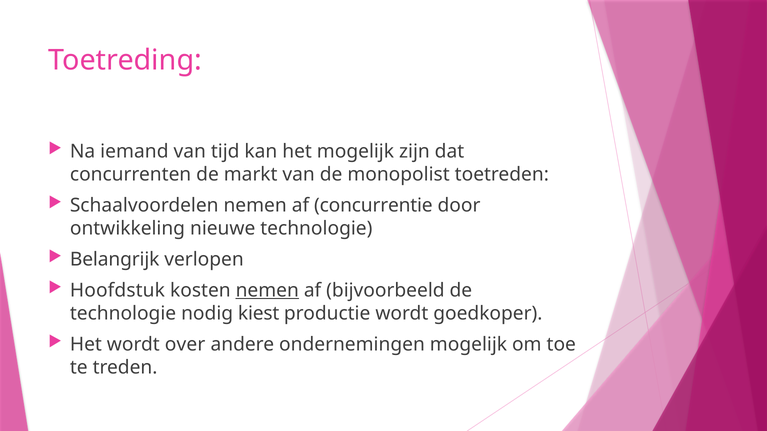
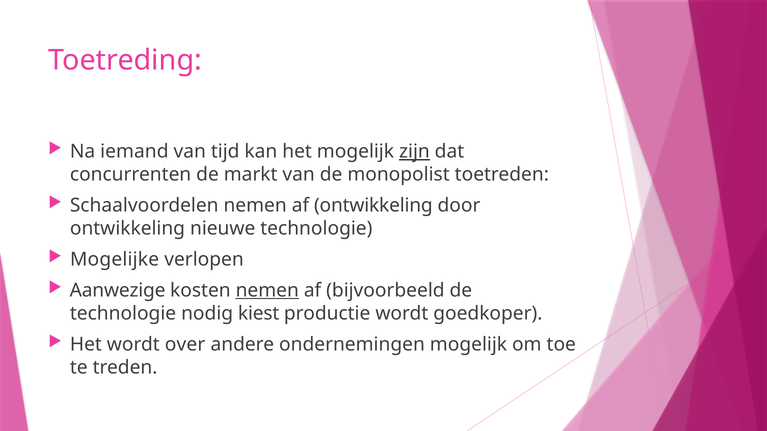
zijn underline: none -> present (414, 152)
af concurrentie: concurrentie -> ontwikkeling (373, 206)
Belangrijk: Belangrijk -> Mogelijke (115, 260)
Hoofdstuk: Hoofdstuk -> Aanwezige (118, 291)
